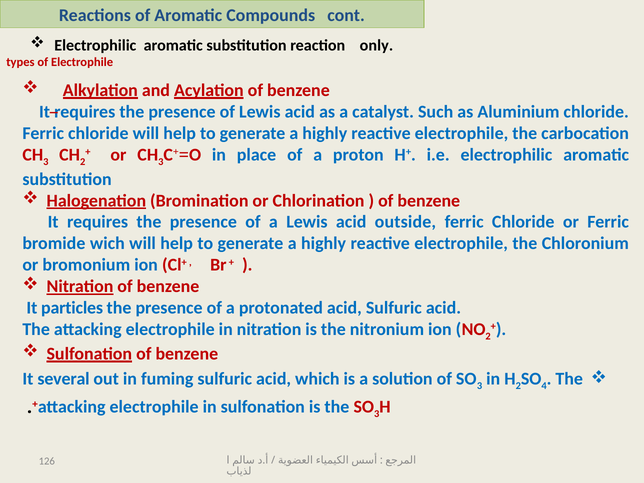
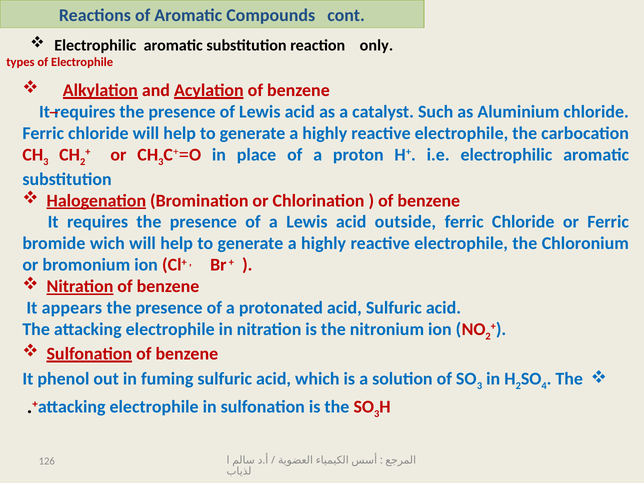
particles: particles -> appears (72, 308)
several: several -> phenol (63, 379)
